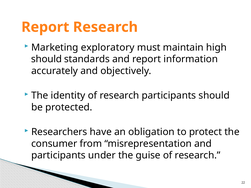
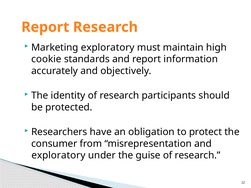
should: should -> cookie (46, 59)
participants: participants -> exploratory (58, 156)
